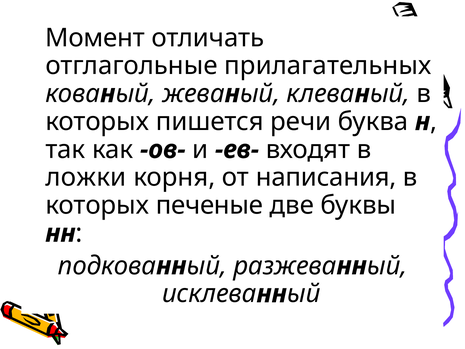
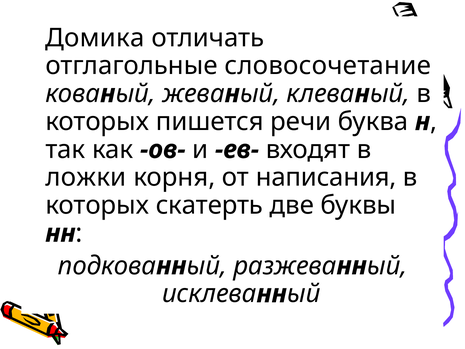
Момент: Момент -> Домика (95, 38)
прилагательных: прилагательных -> словосочетание (328, 66)
печеные: печеные -> скатерть (209, 205)
